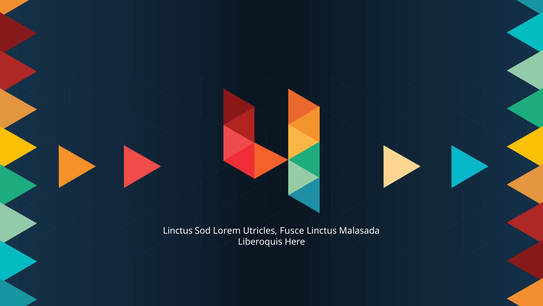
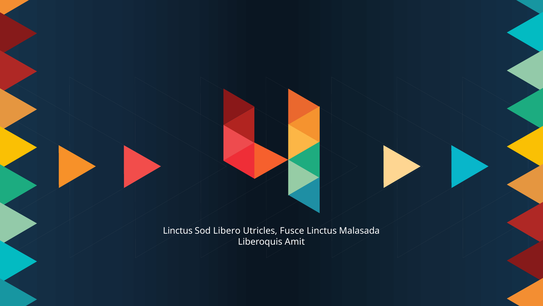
Lorem: Lorem -> Libero (227, 230)
Here: Here -> Amit (295, 241)
